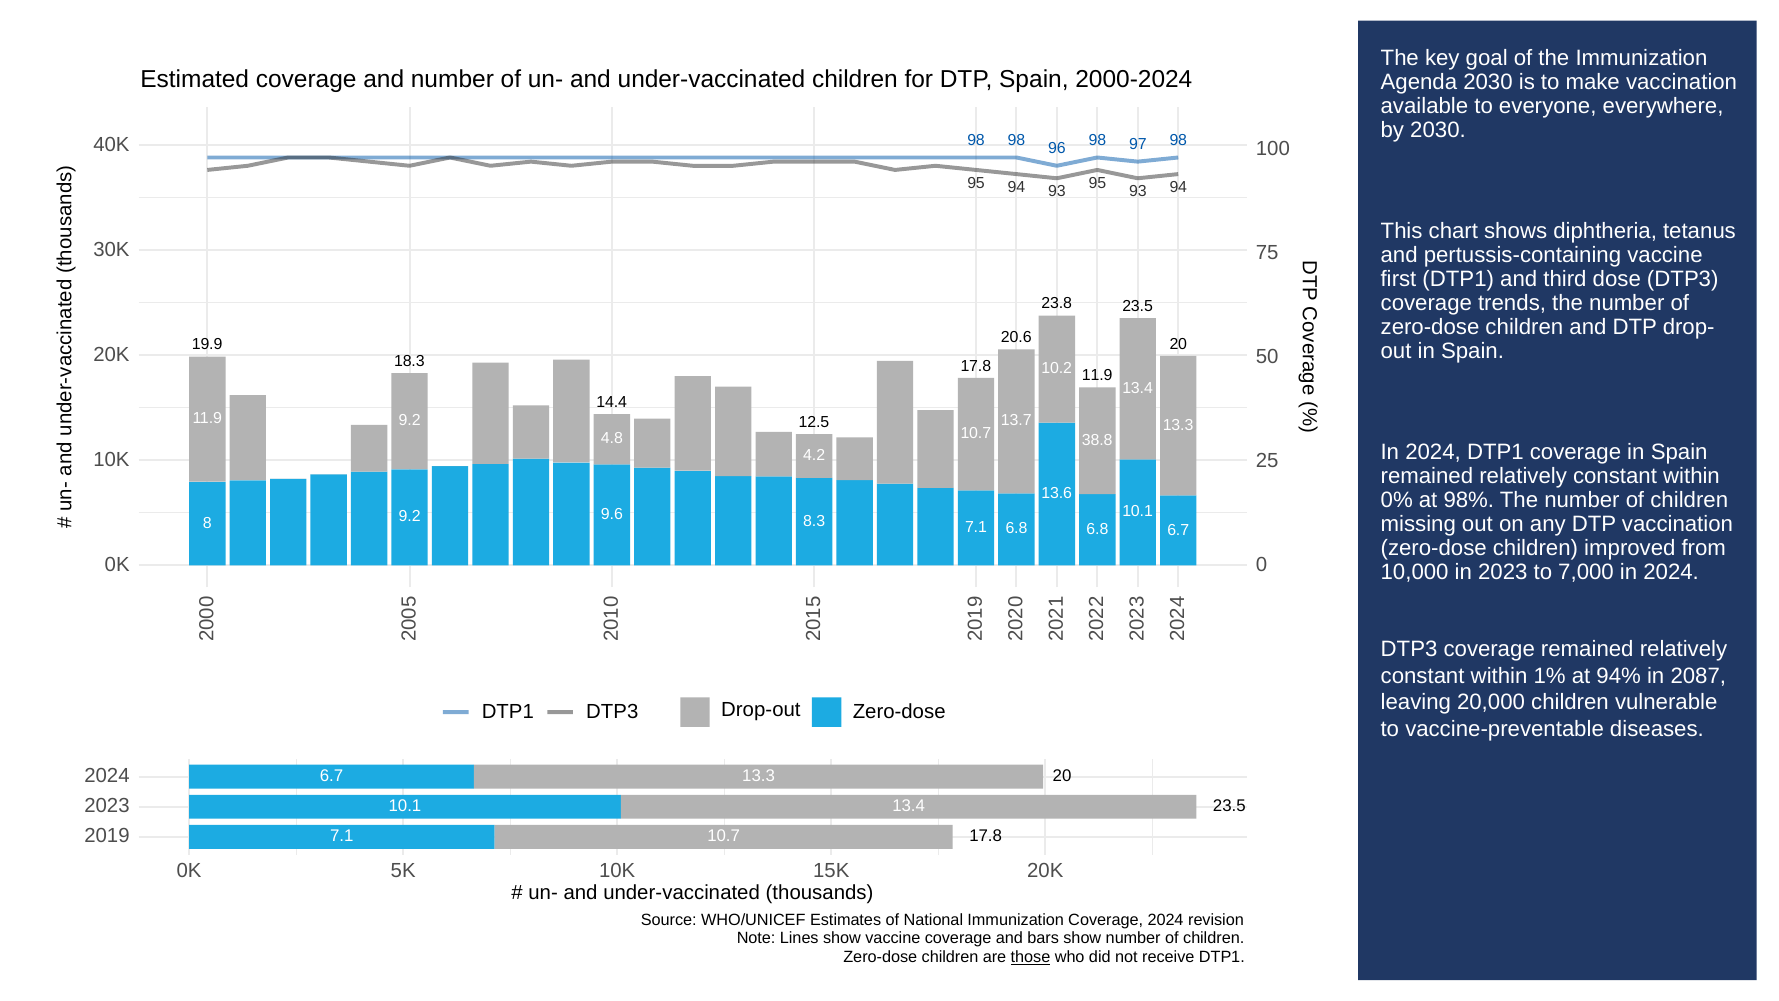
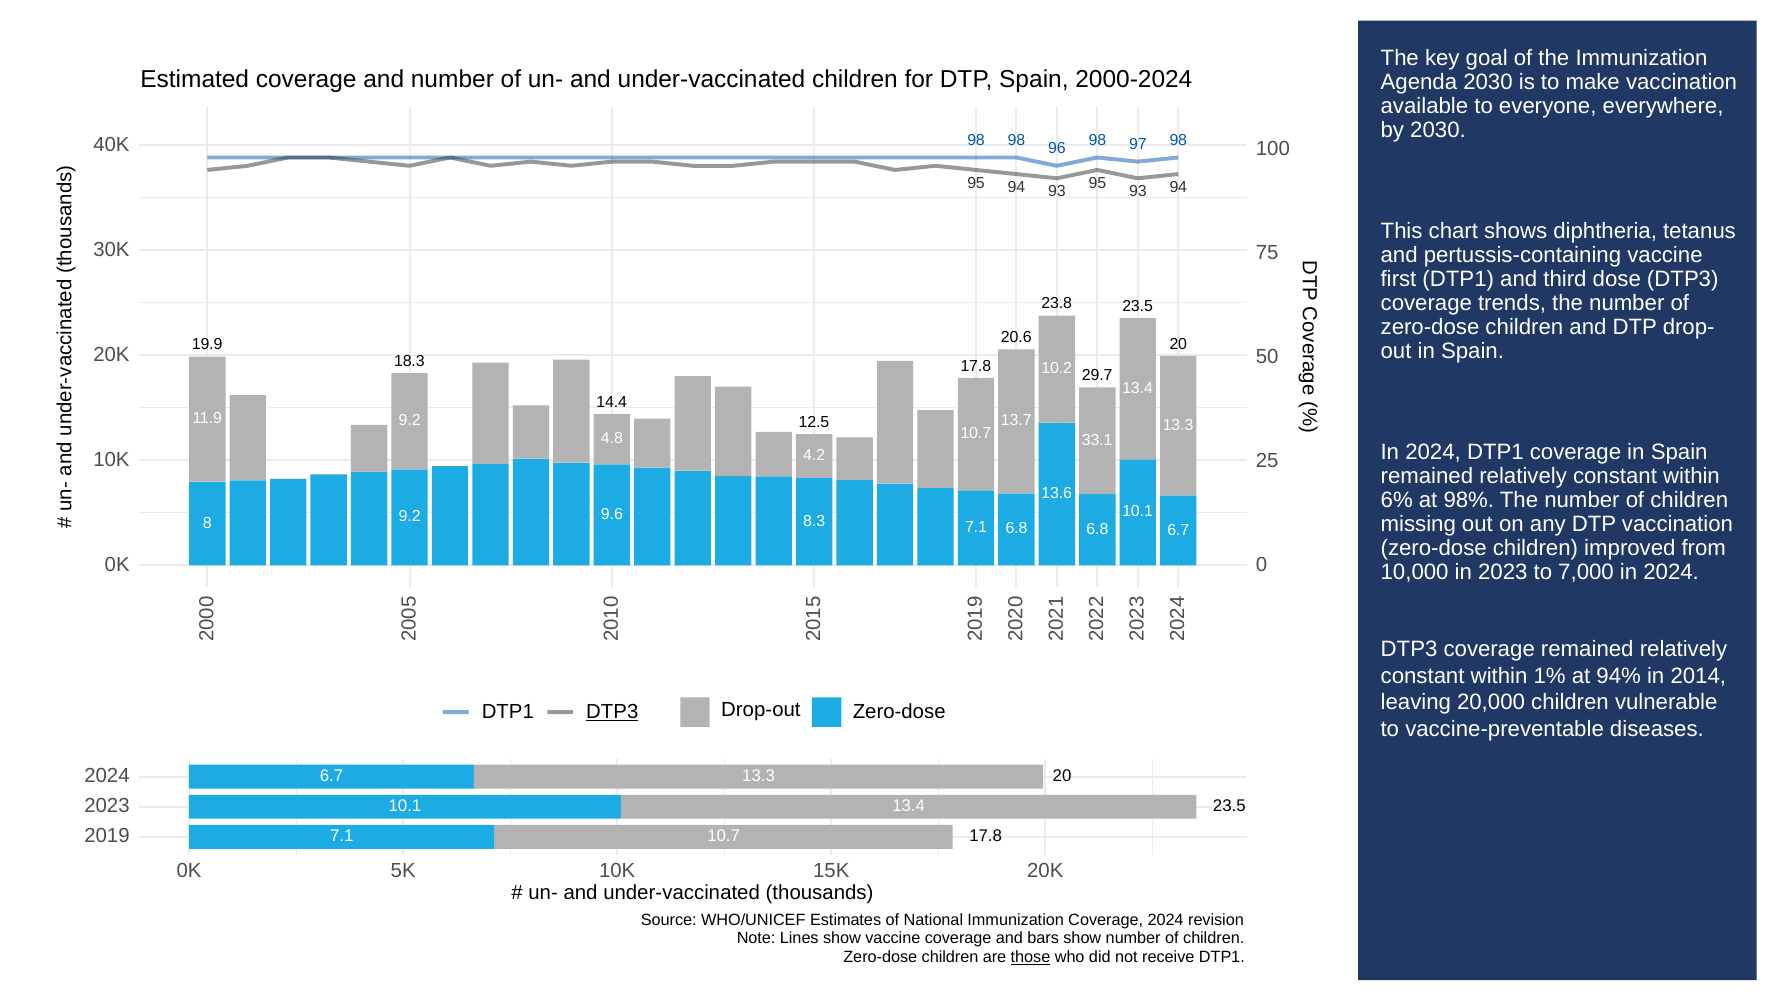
11.9: 11.9 -> 29.7 (1097, 375)
38.8: 38.8 -> 33.1 (1097, 440)
0%: 0% -> 6% (1397, 500)
2087: 2087 -> 2014 (1698, 676)
DTP3 underline: none -> present (612, 711)
